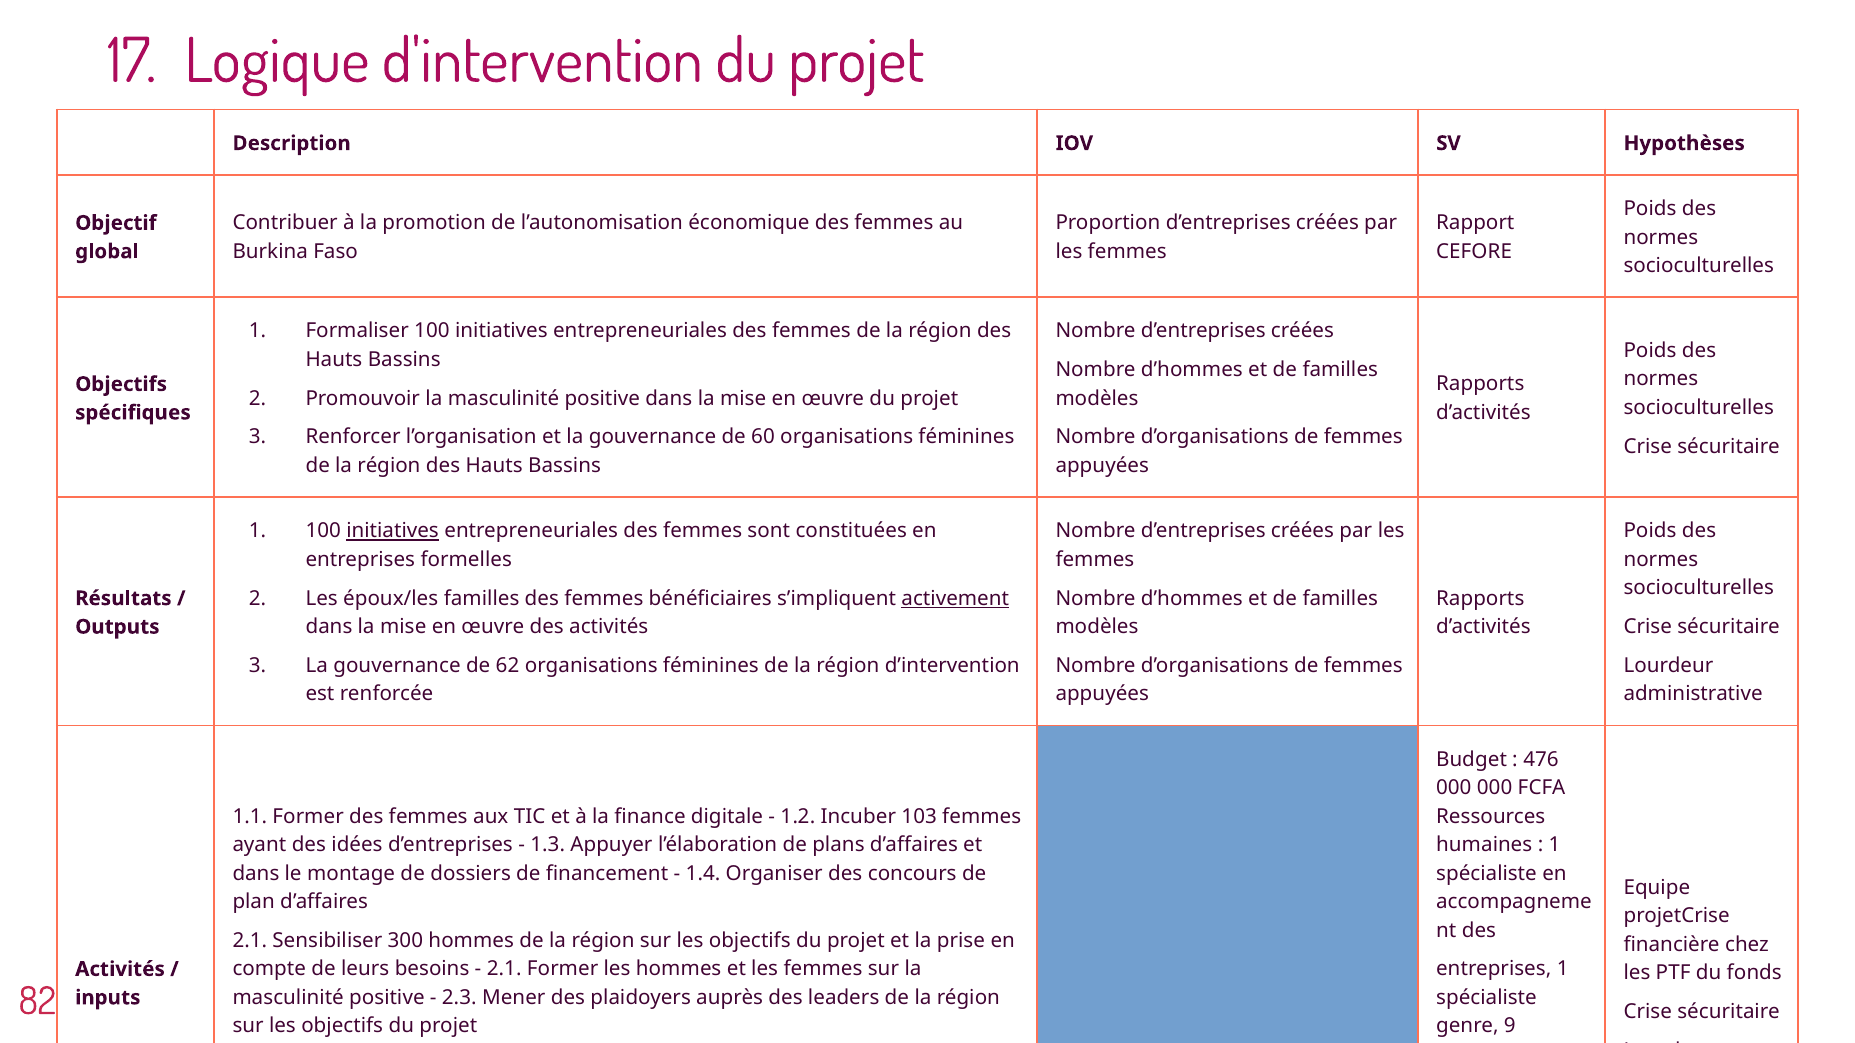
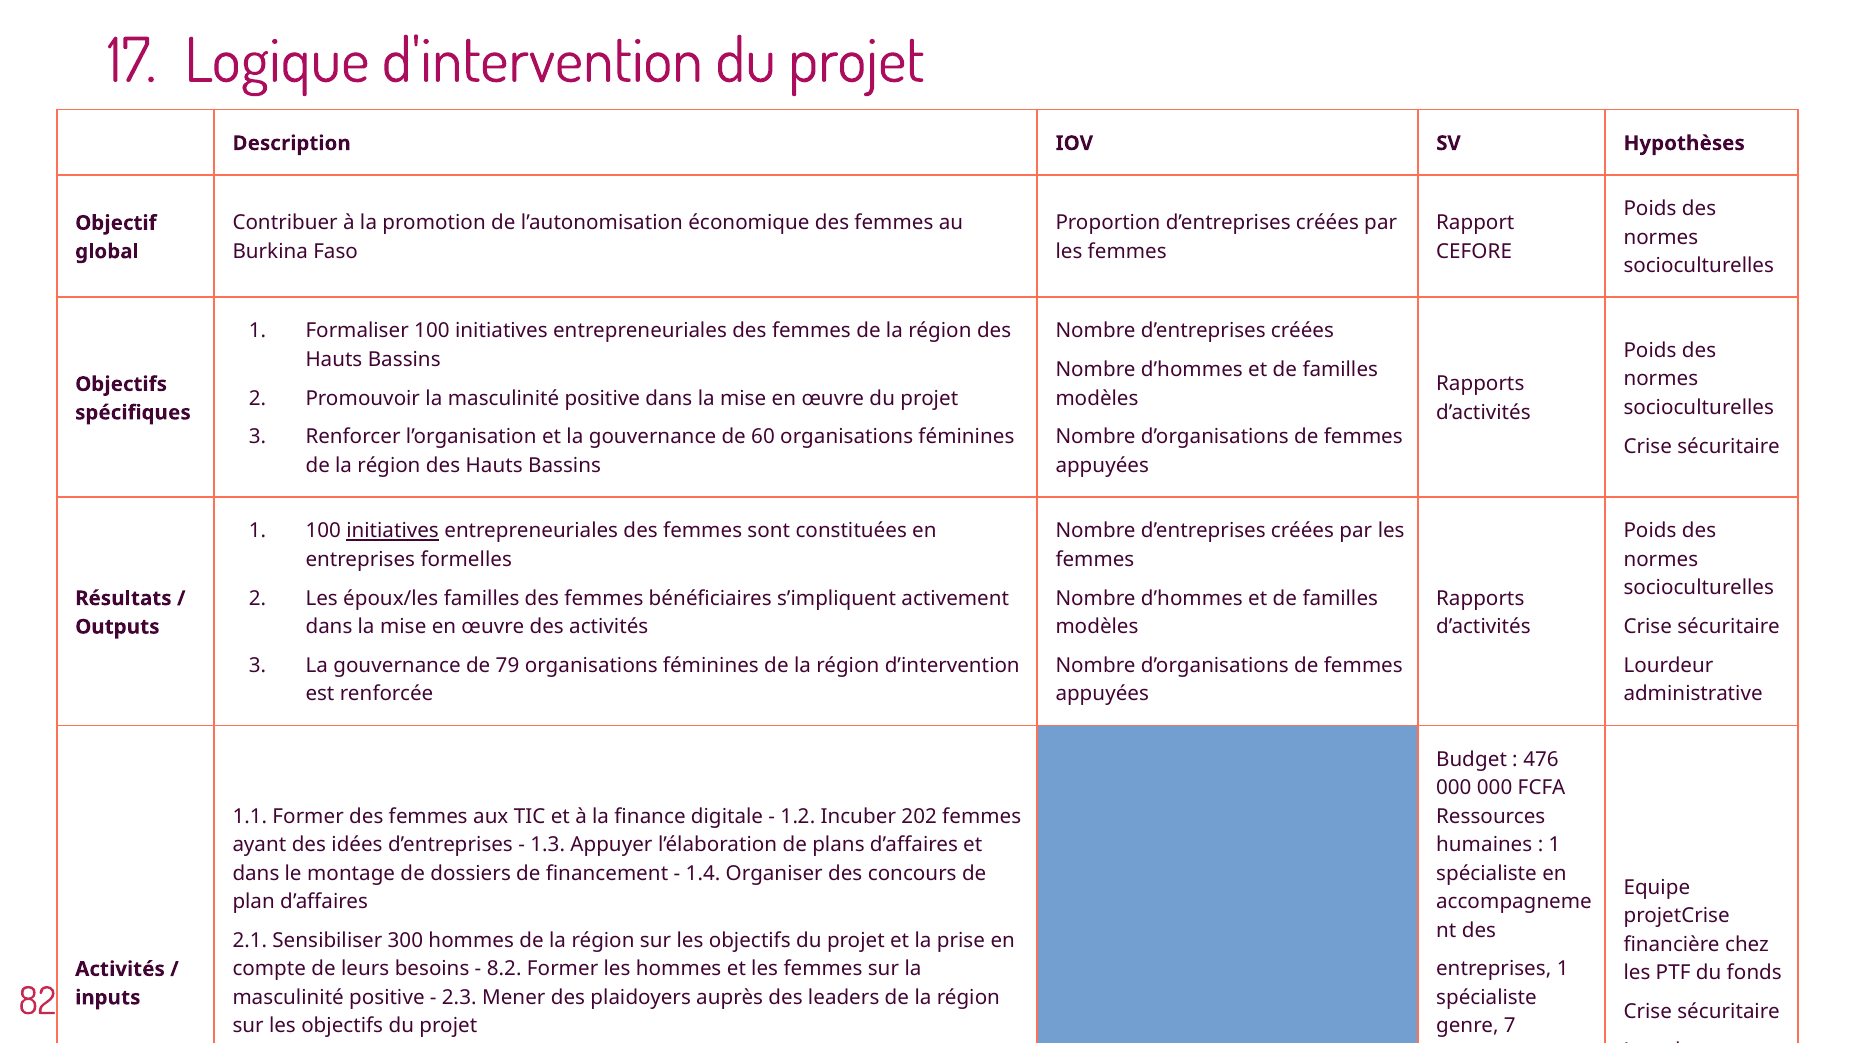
activement underline: present -> none (955, 599)
62: 62 -> 79 (508, 666)
103: 103 -> 202 (919, 817)
2.1: 2.1 -> 8.2 (504, 970)
9: 9 -> 7 (1510, 1027)
